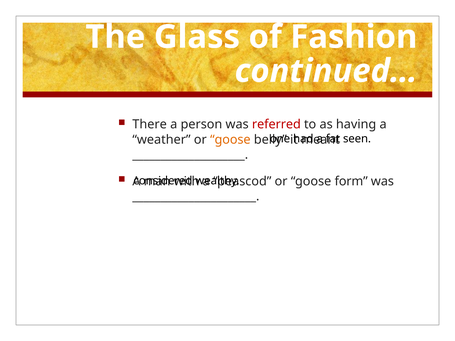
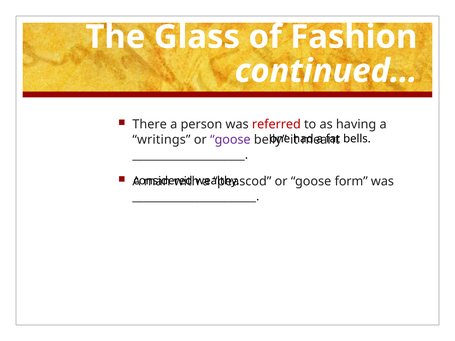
seen: seen -> bells (357, 139)
weather: weather -> writings (161, 140)
goose colour: orange -> purple (230, 140)
